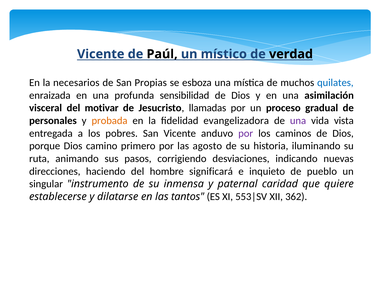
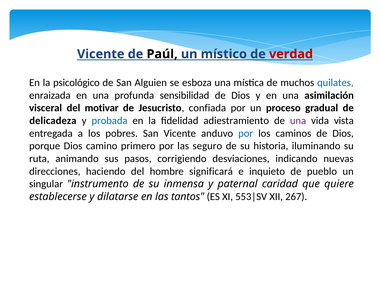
verdad colour: black -> red (291, 54)
necesarios: necesarios -> psicológico (76, 83)
Propias: Propias -> Alguien (151, 83)
llamadas: llamadas -> confiada (207, 108)
personales: personales -> delicadeza (53, 121)
probada colour: orange -> blue (110, 121)
evangelizadora: evangelizadora -> adiestramiento (236, 121)
por colour: purple -> blue (246, 133)
agosto: agosto -> seguro (207, 146)
362: 362 -> 267 (296, 197)
